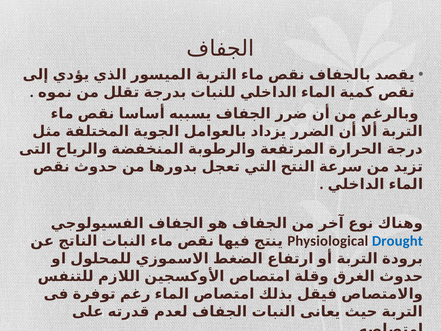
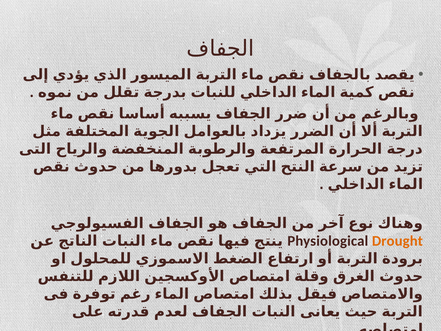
Drought colour: blue -> orange (397, 241)
